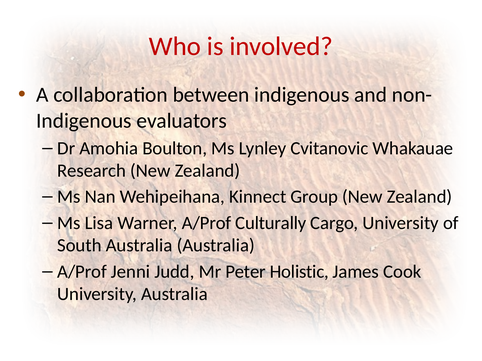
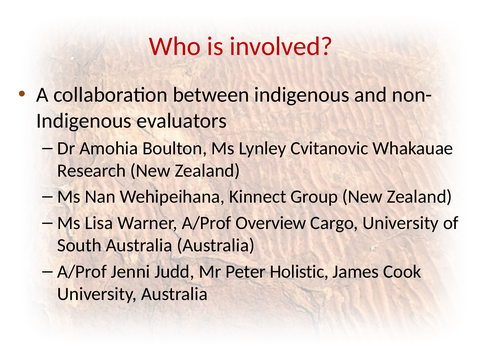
Culturally: Culturally -> Overview (271, 223)
